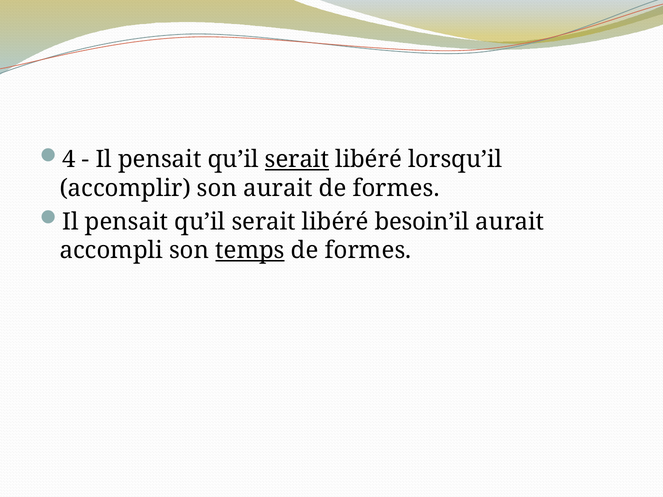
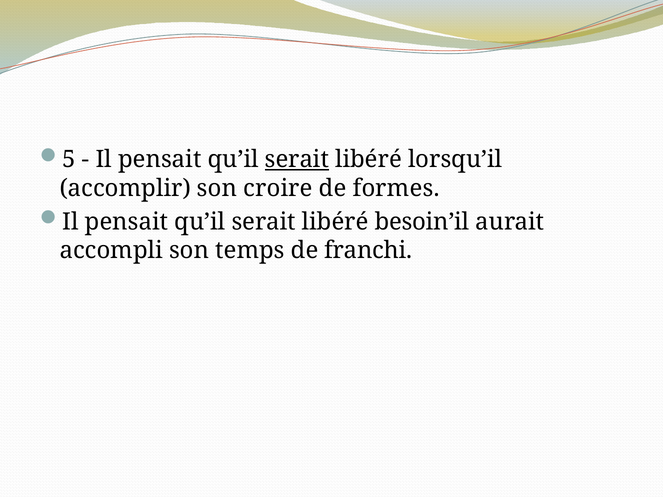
4: 4 -> 5 (69, 160)
son aurait: aurait -> croire (278, 188)
temps underline: present -> none (250, 251)
formes: formes -> franchi (368, 251)
